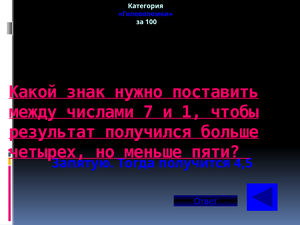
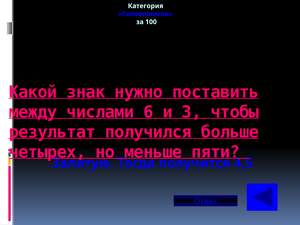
7: 7 -> 6 (148, 112)
1: 1 -> 3 (192, 112)
